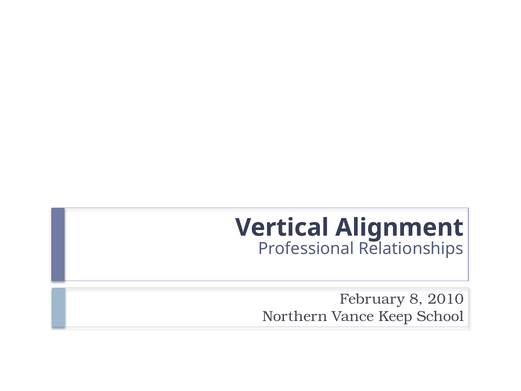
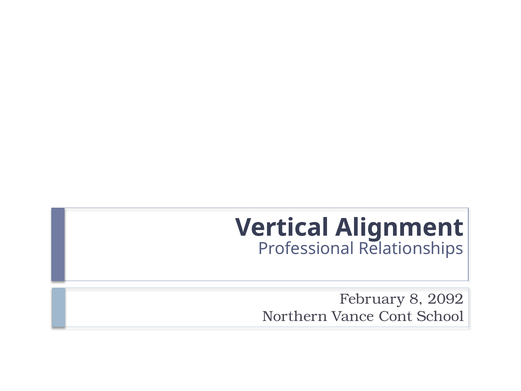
2010: 2010 -> 2092 (446, 299)
Keep: Keep -> Cont (395, 316)
